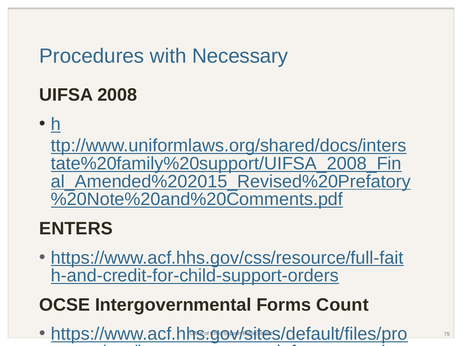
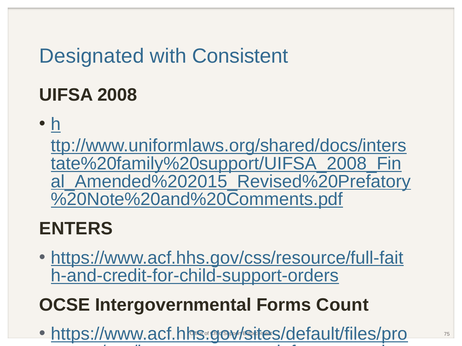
Procedures: Procedures -> Designated (92, 56)
Necessary: Necessary -> Consistent (240, 56)
